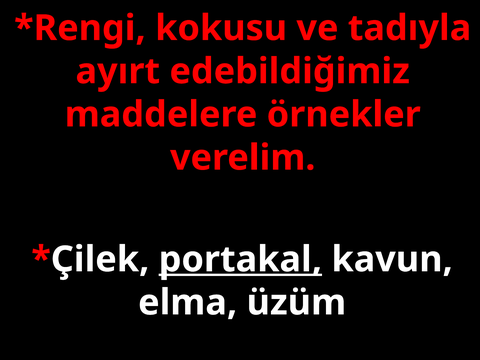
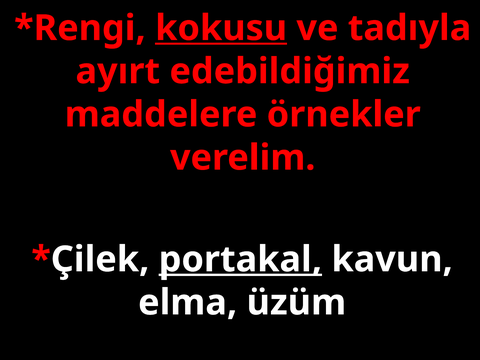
kokusu underline: none -> present (221, 28)
